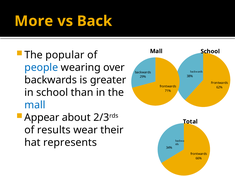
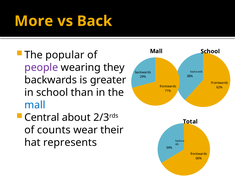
people colour: blue -> purple (41, 68)
over: over -> they (114, 68)
Appear: Appear -> Central (42, 118)
results: results -> counts (54, 130)
